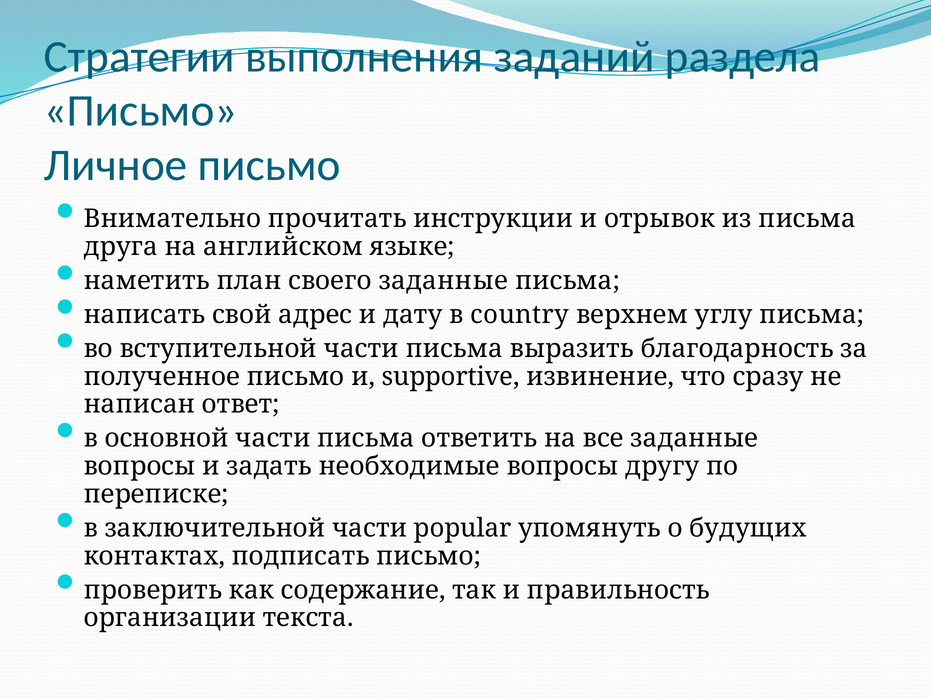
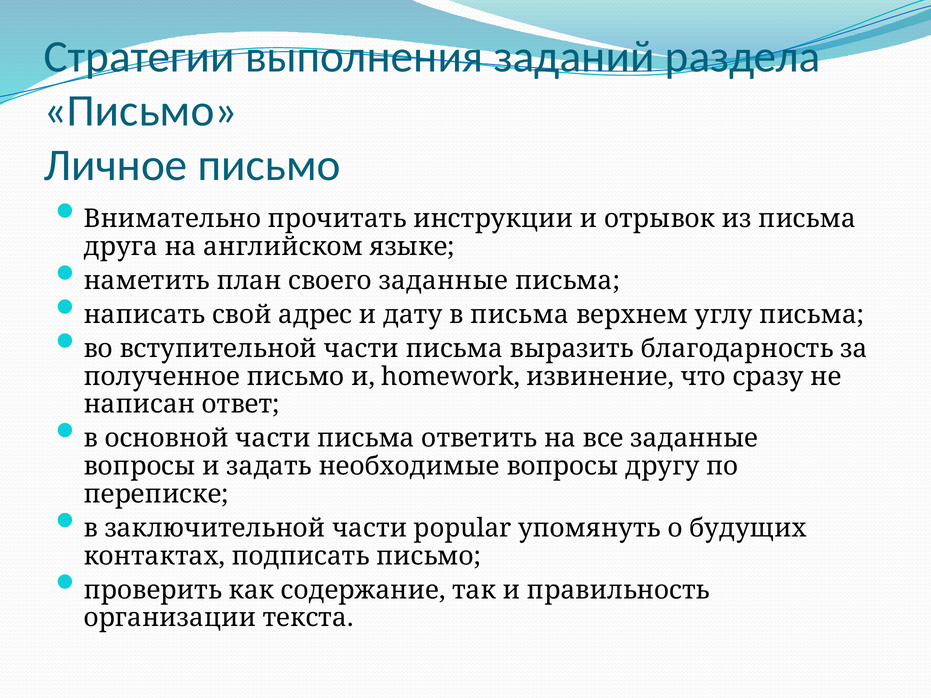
в country: country -> письма (520, 315)
supportive: supportive -> homework (451, 377)
